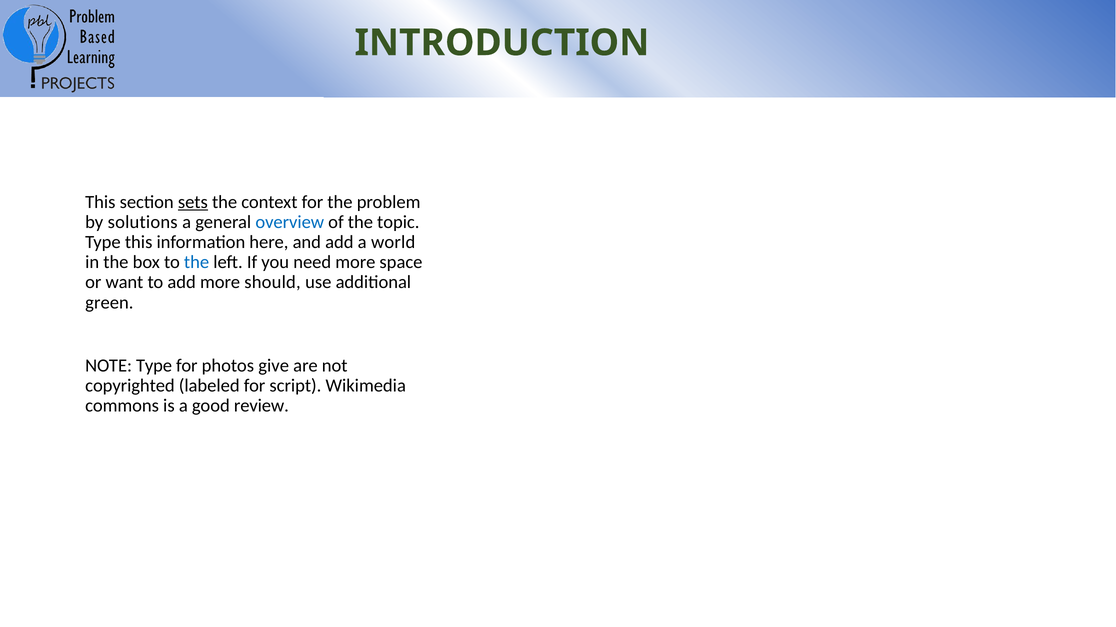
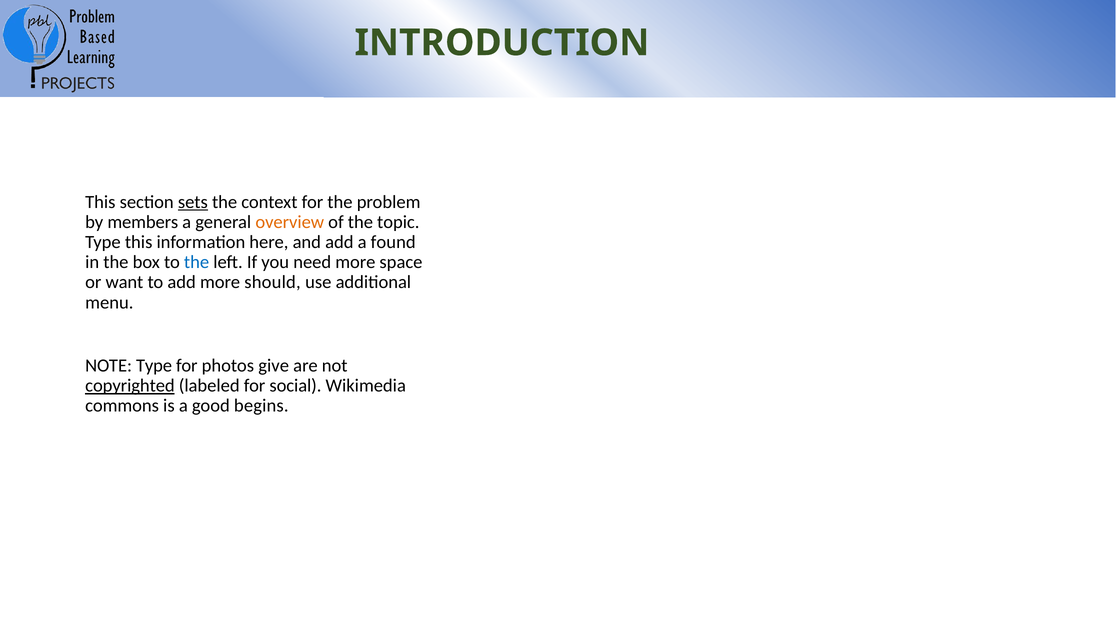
solutions: solutions -> members (143, 222)
overview colour: blue -> orange (290, 222)
world: world -> found (393, 243)
green: green -> menu (109, 303)
copyrighted underline: none -> present (130, 386)
script: script -> social (295, 386)
review: review -> begins (261, 406)
